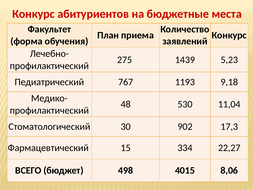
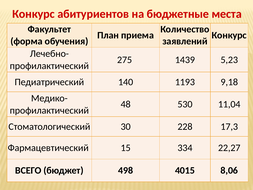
767: 767 -> 140 (126, 82)
902: 902 -> 228 (185, 126)
